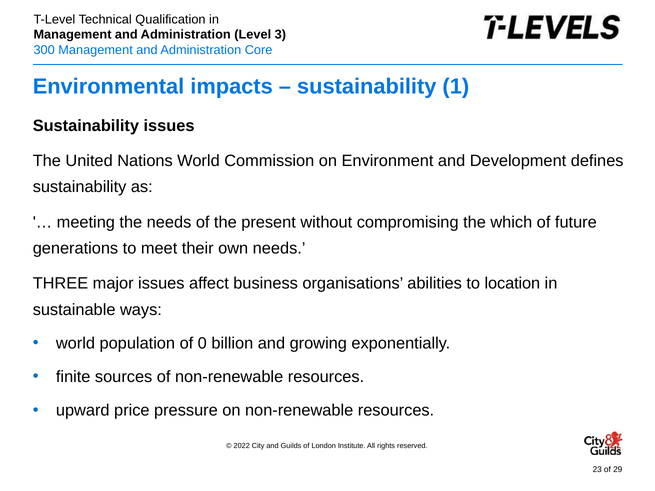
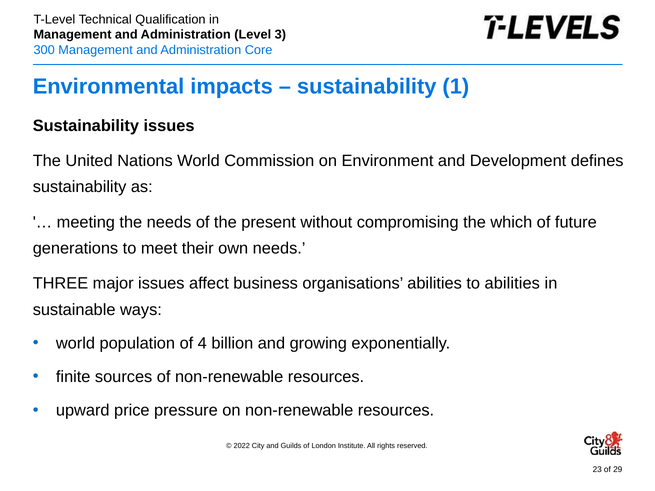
to location: location -> abilities (512, 284)
0: 0 -> 4 (202, 343)
